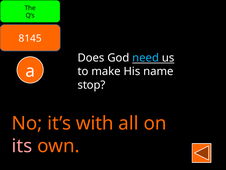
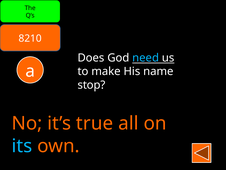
8145: 8145 -> 8210 (30, 38)
with: with -> true (95, 123)
its colour: pink -> light blue (22, 146)
